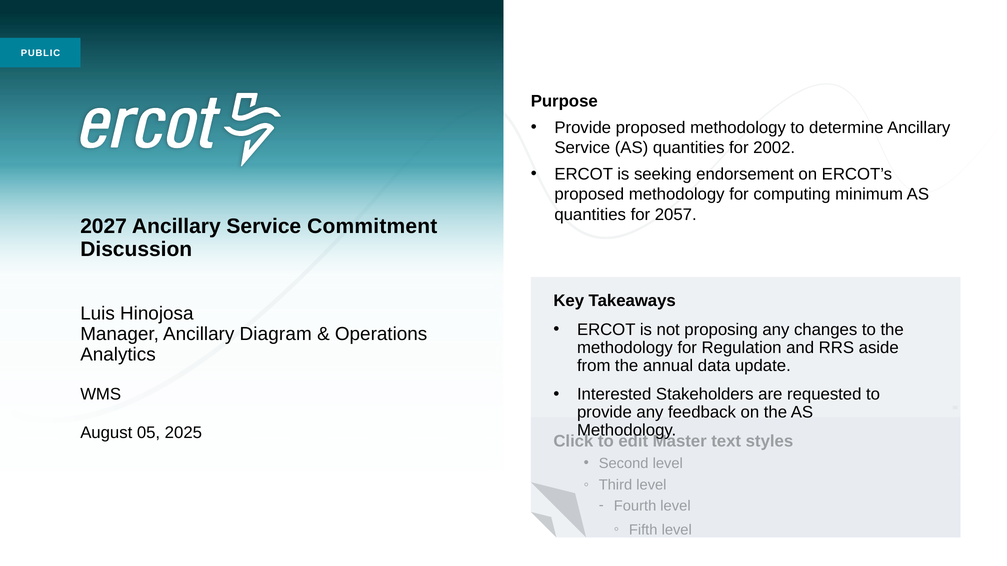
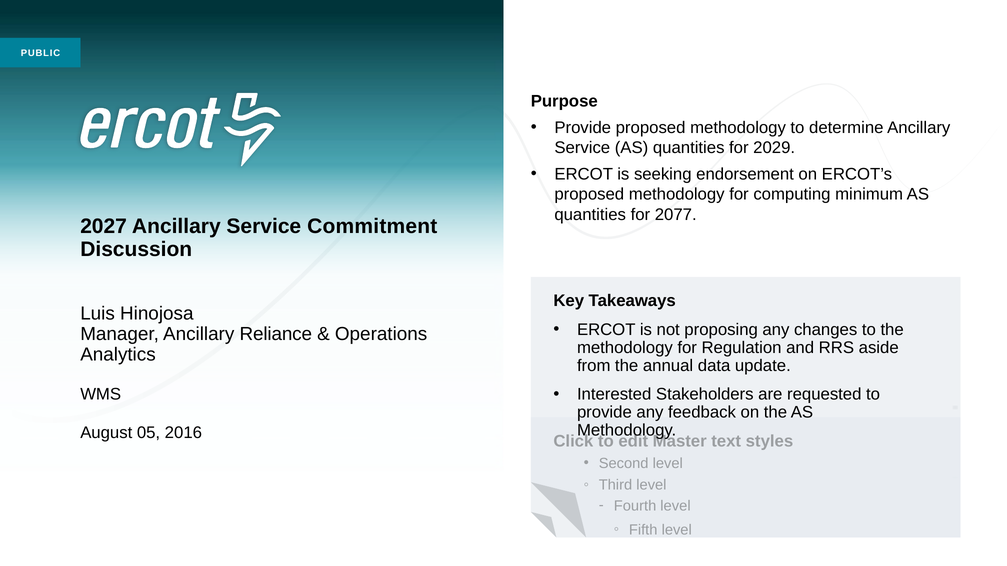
2002: 2002 -> 2029 (774, 148)
2057: 2057 -> 2077 (676, 215)
Diagram: Diagram -> Reliance (276, 334)
2025: 2025 -> 2016 (183, 433)
